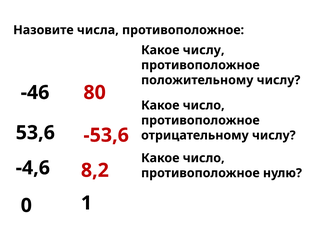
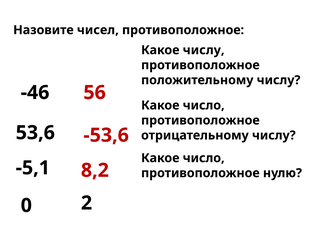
числа: числа -> чисел (98, 30)
80: 80 -> 56 (95, 92)
-4,6: -4,6 -> -5,1 (33, 168)
1: 1 -> 2 (87, 203)
